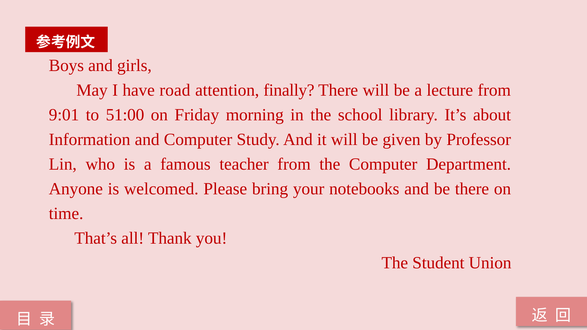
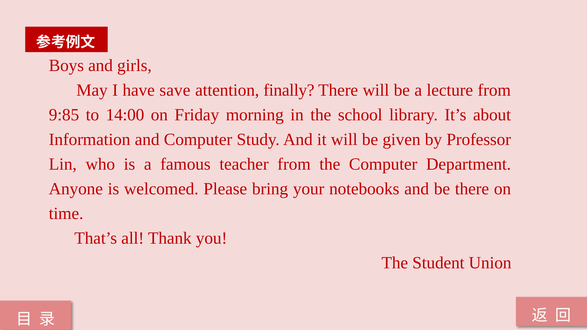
road: road -> save (175, 90)
9:01: 9:01 -> 9:85 (64, 115)
51:00: 51:00 -> 14:00 (125, 115)
